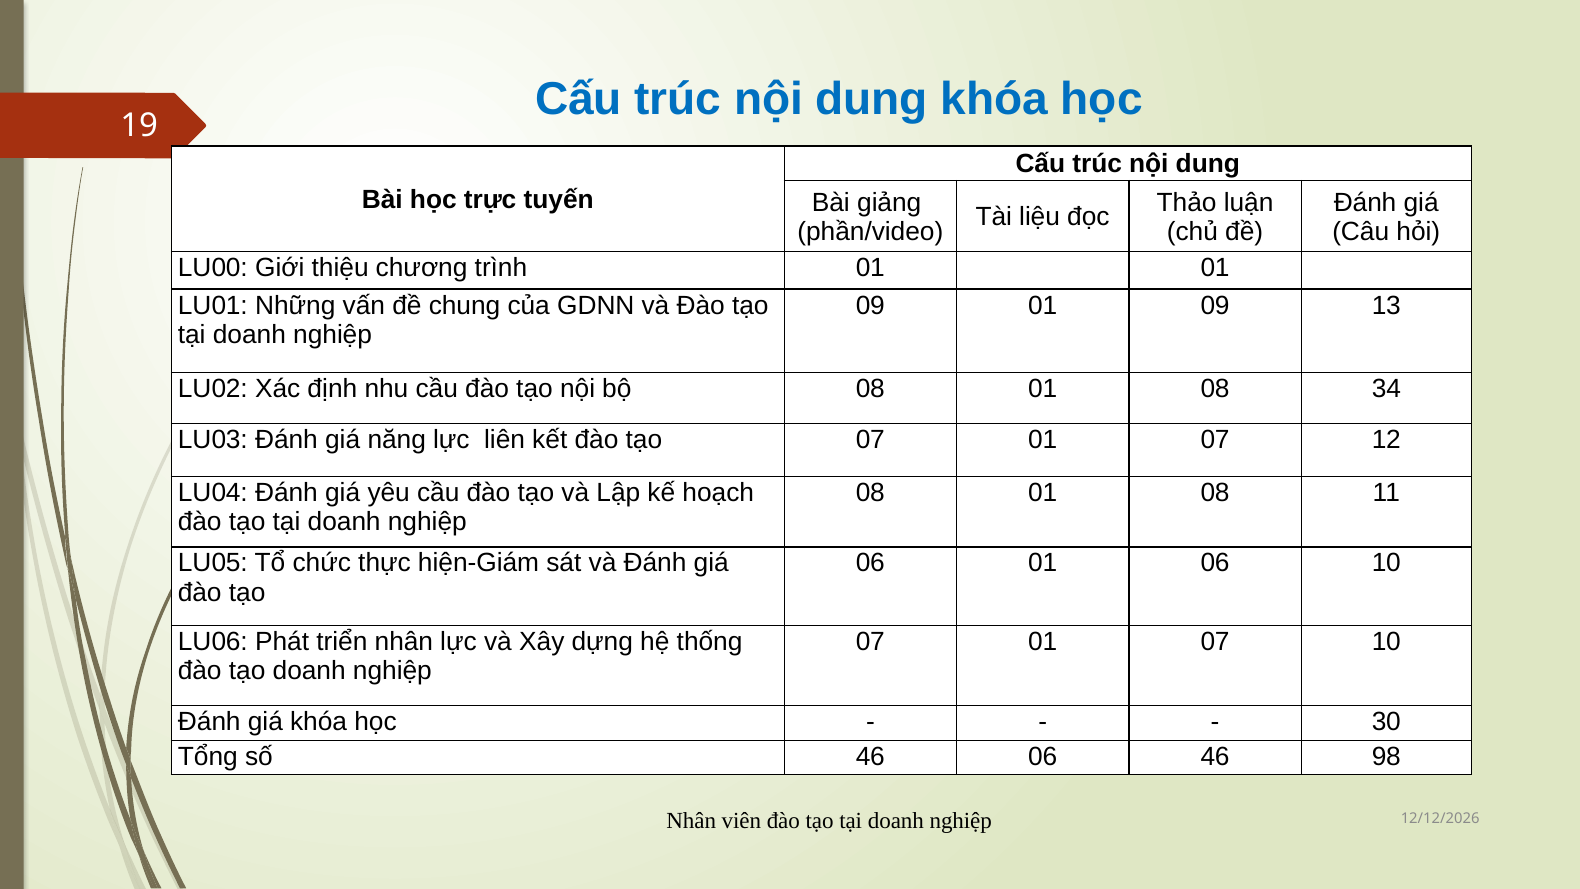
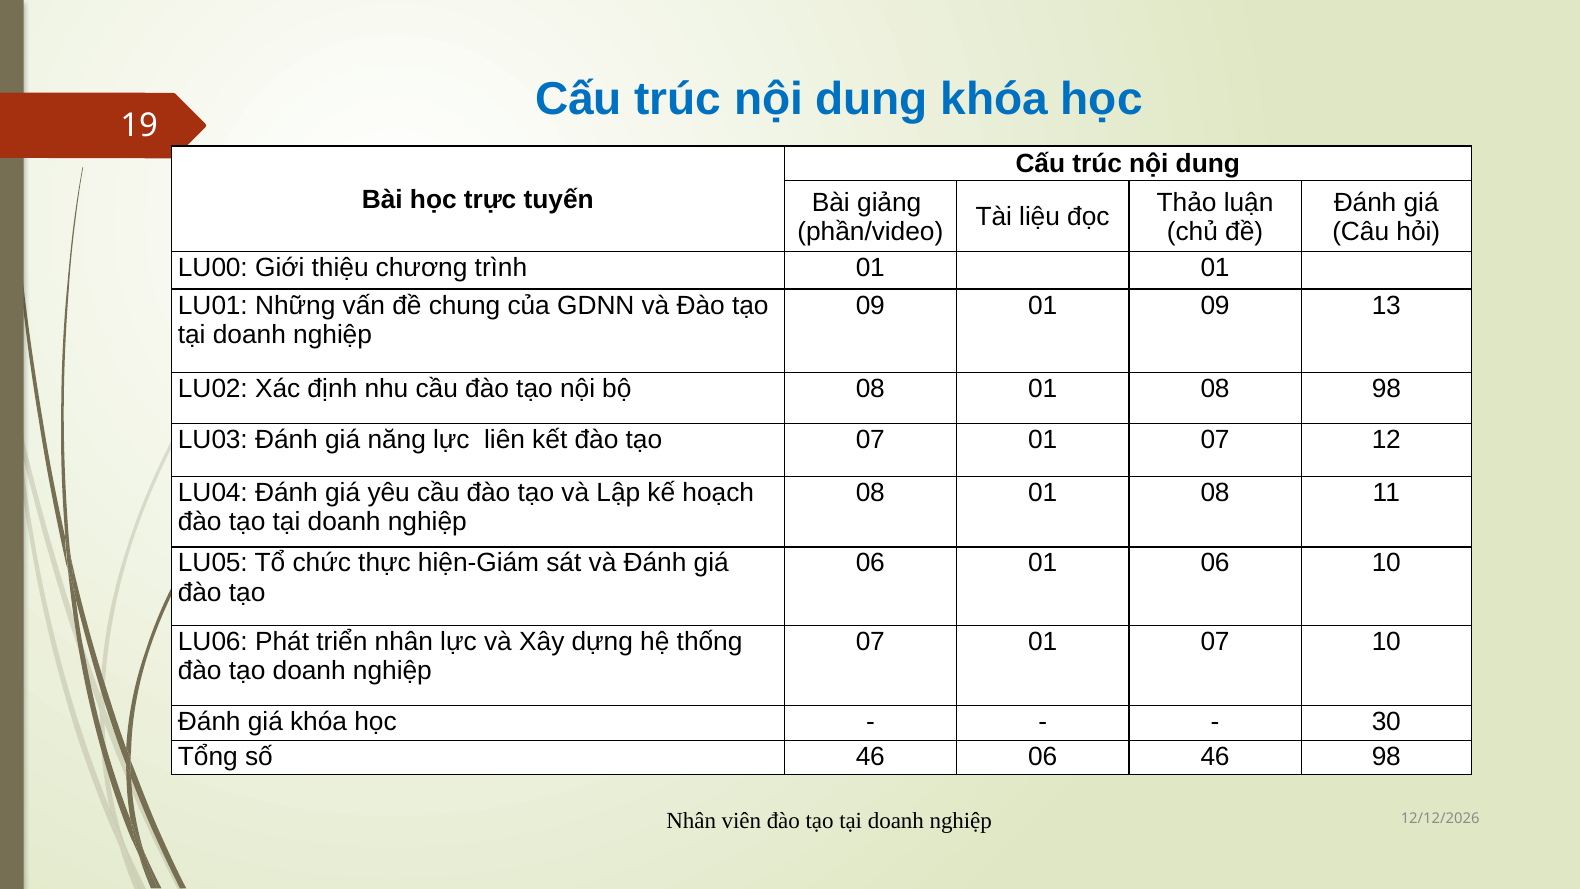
08 34: 34 -> 98 (1386, 389)
